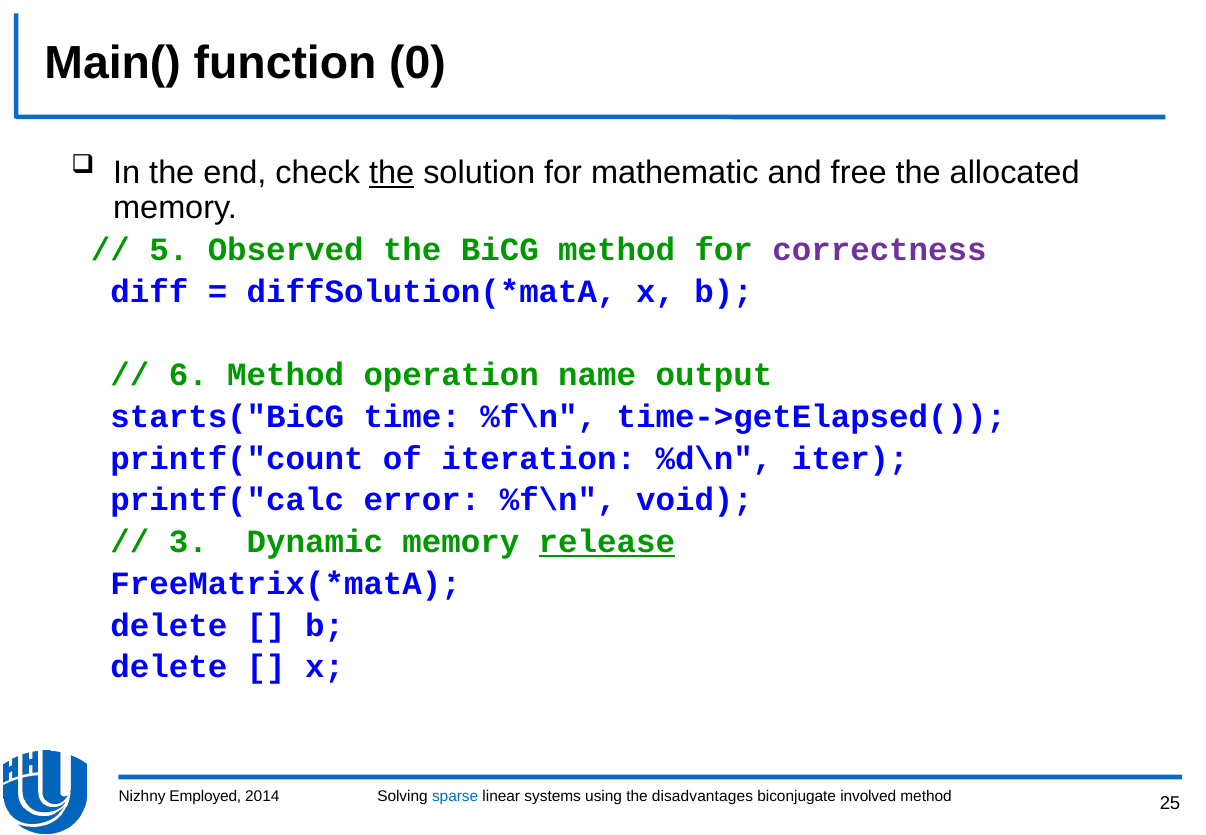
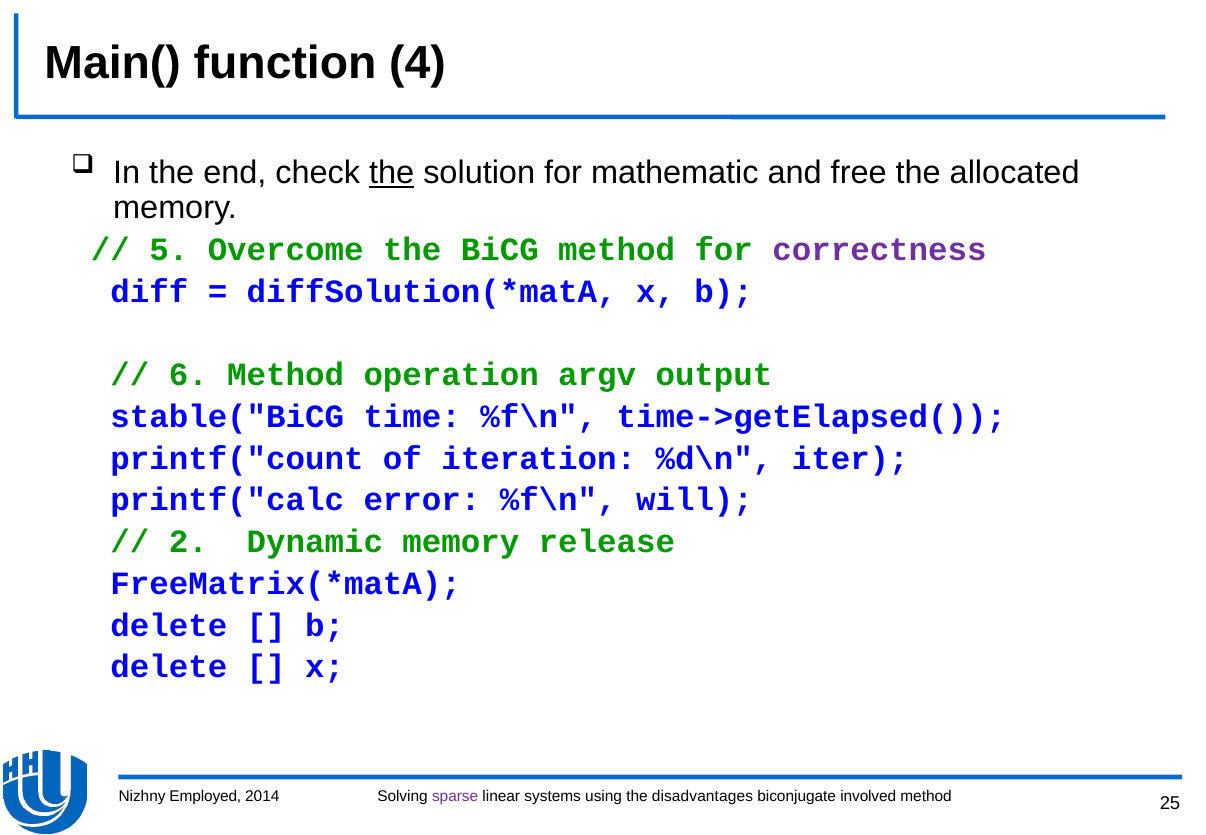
0: 0 -> 4 (418, 63)
Observed: Observed -> Overcome (286, 250)
name: name -> argv (597, 375)
starts("BiCG: starts("BiCG -> stable("BiCG (227, 417)
void: void -> will (695, 500)
3: 3 -> 2 (188, 542)
release underline: present -> none (607, 542)
sparse colour: blue -> purple (455, 796)
